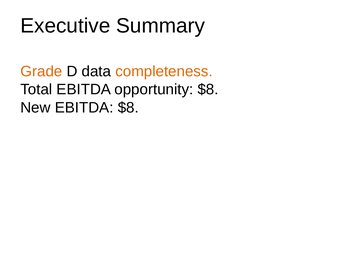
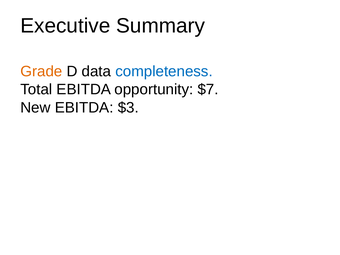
completeness colour: orange -> blue (164, 71)
opportunity $8: $8 -> $7 (208, 89)
EBITDA $8: $8 -> $3 (128, 108)
